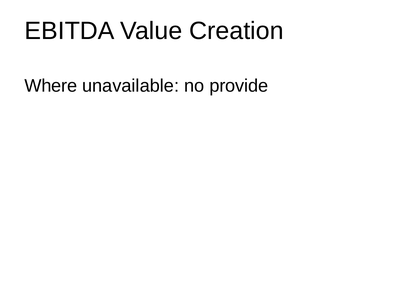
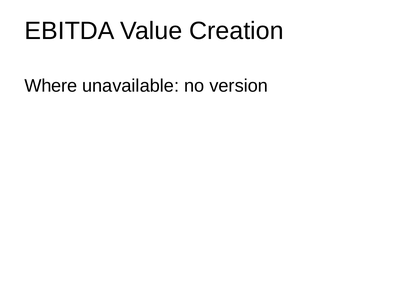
provide: provide -> version (239, 86)
